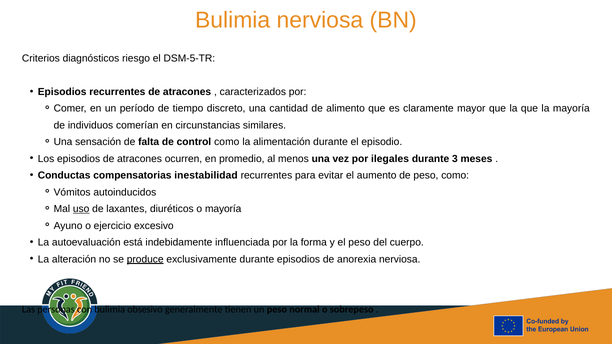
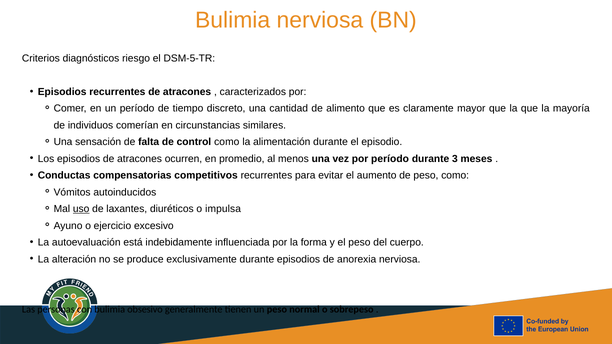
por ilegales: ilegales -> período (390, 159)
inestabilidad: inestabilidad -> competitivos (206, 176)
o mayoría: mayoría -> impulsa (223, 209)
produce underline: present -> none (145, 259)
